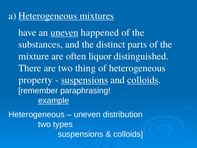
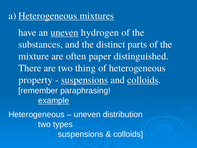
happened: happened -> hydrogen (100, 33)
liquor: liquor -> paper (100, 56)
